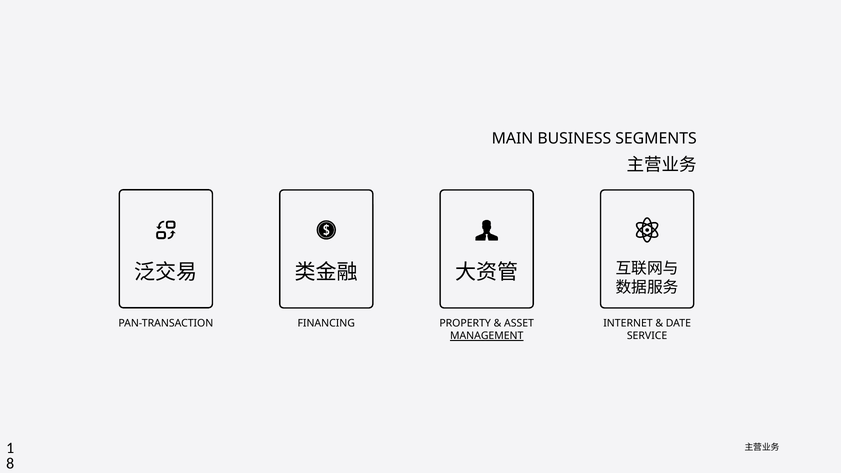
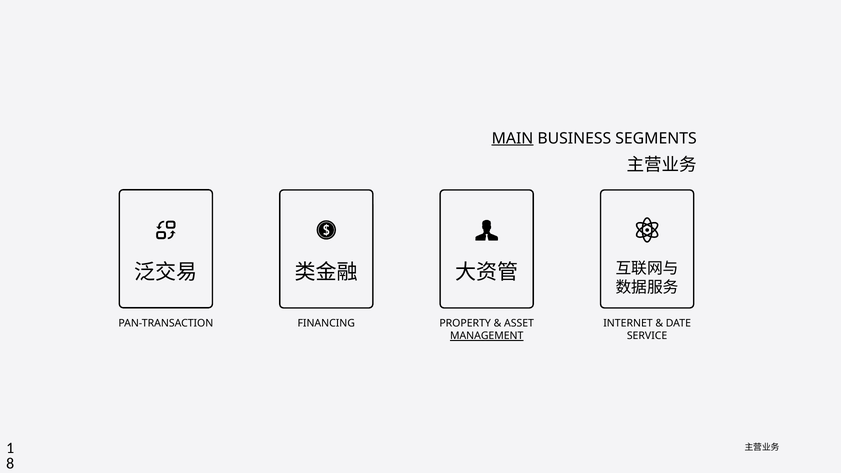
MAIN underline: none -> present (513, 138)
